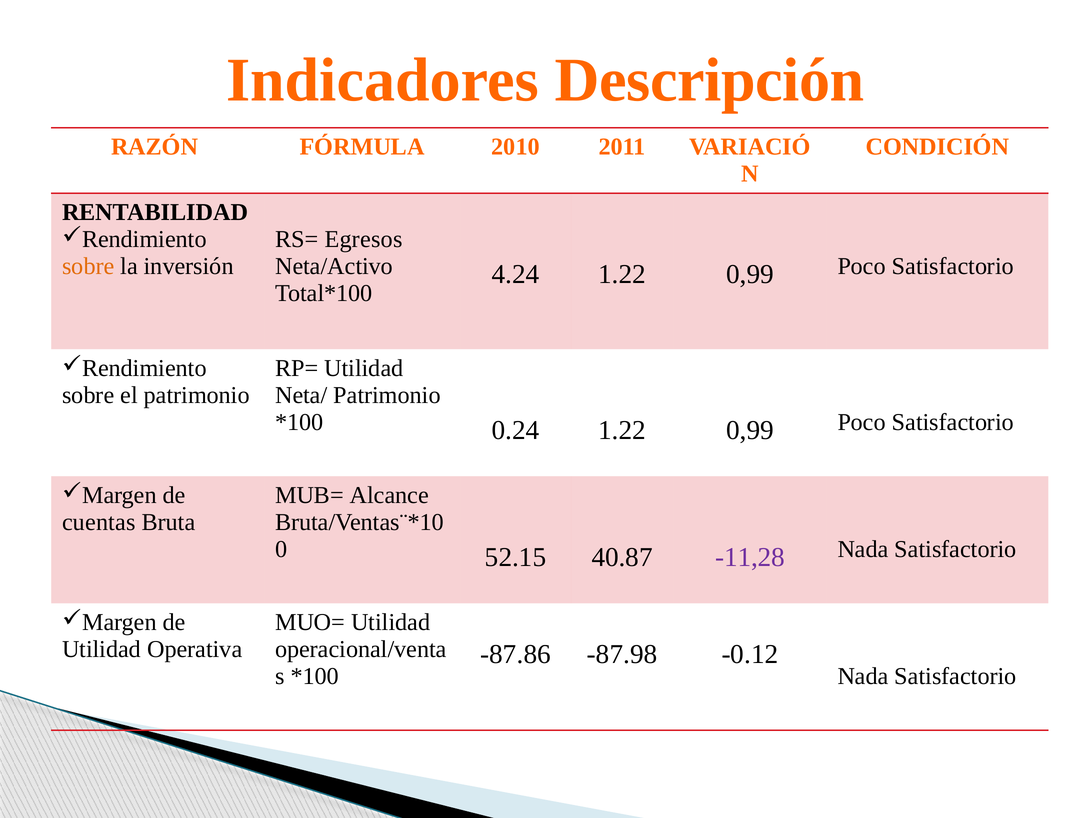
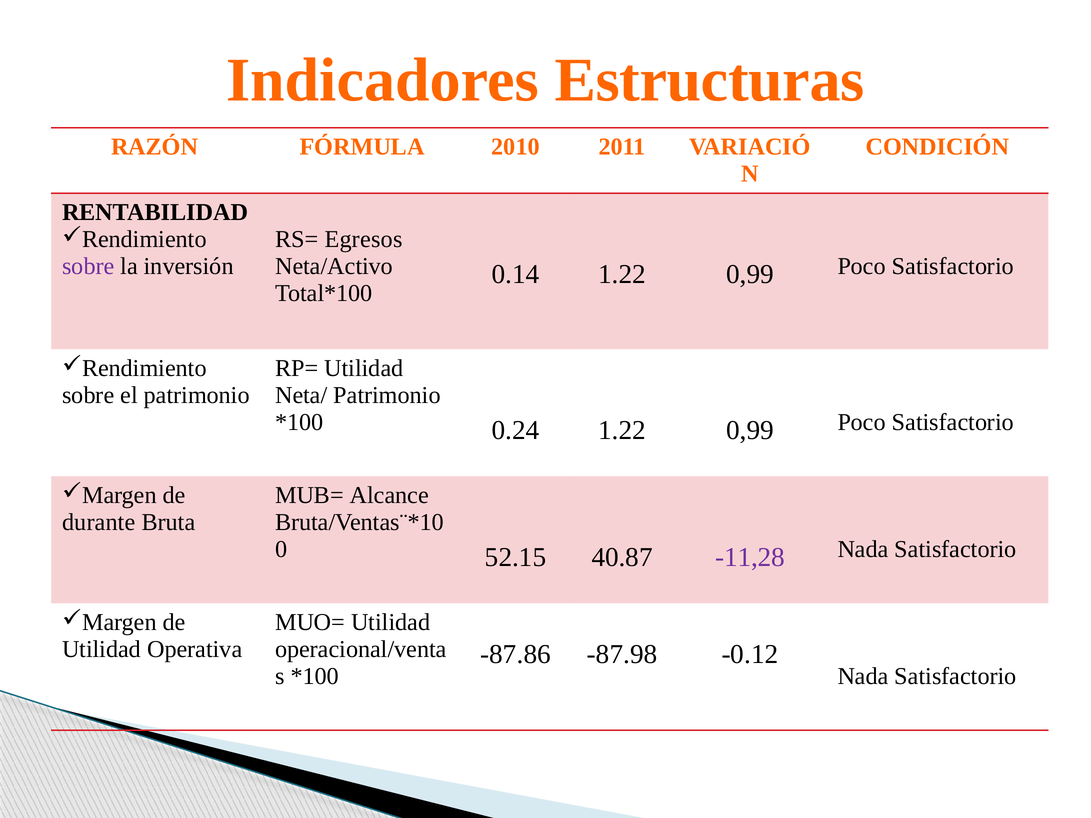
Descripción: Descripción -> Estructuras (710, 80)
sobre colour: orange -> purple (88, 266)
4.24: 4.24 -> 0.14 (516, 274)
cuentas: cuentas -> durante (99, 522)
